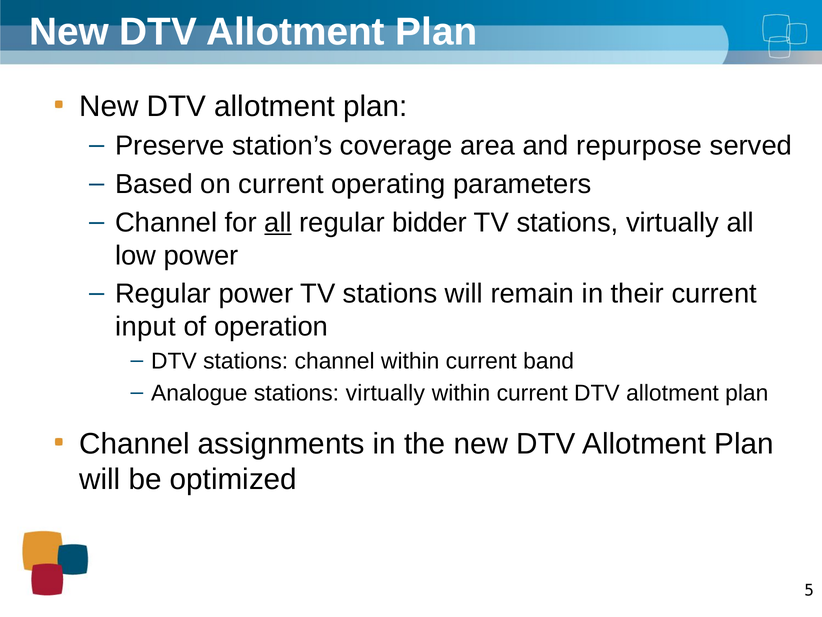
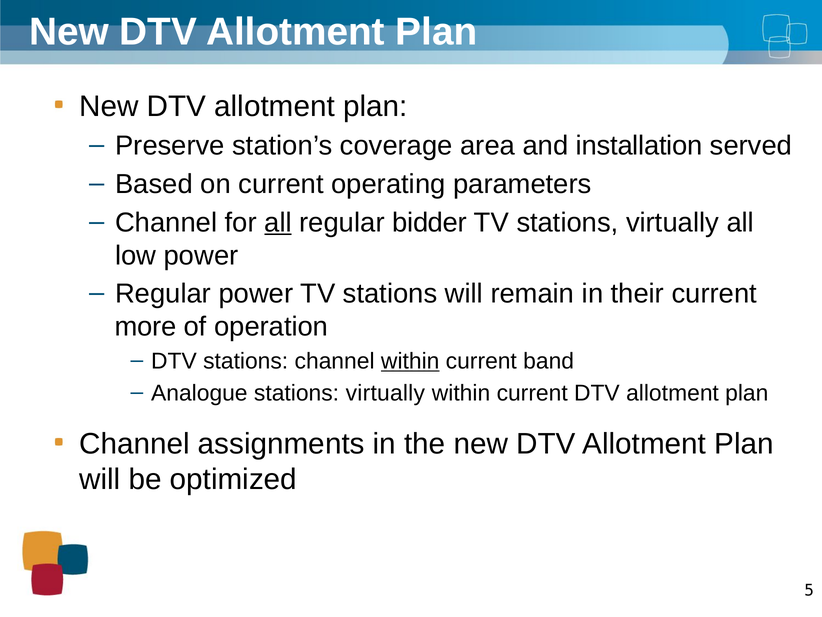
repurpose: repurpose -> installation (639, 146)
input: input -> more (146, 327)
within underline: none -> present (410, 361)
